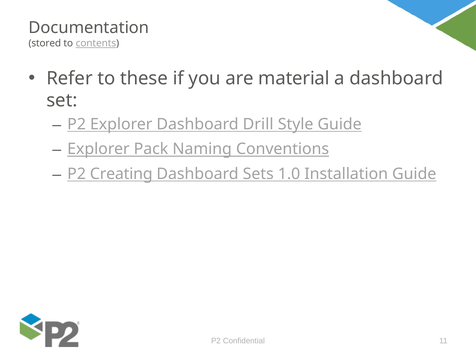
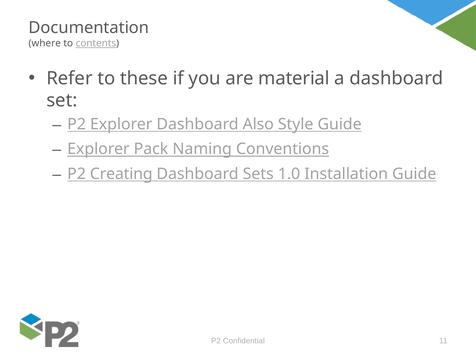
stored: stored -> where (45, 43)
Drill: Drill -> Also (258, 124)
